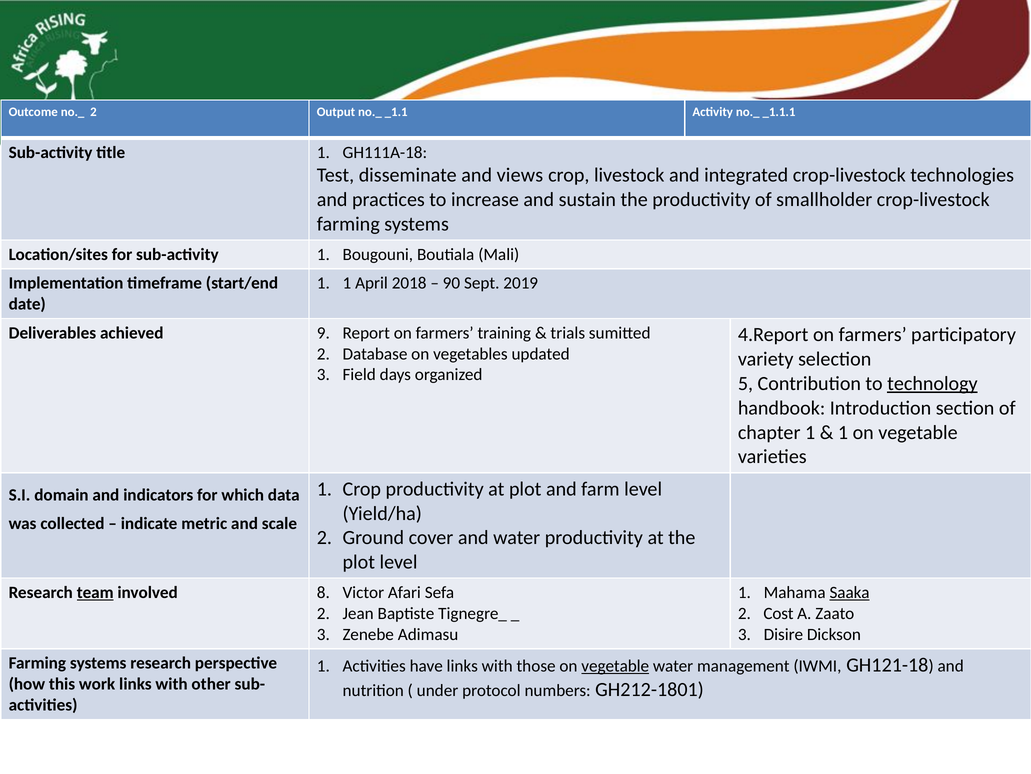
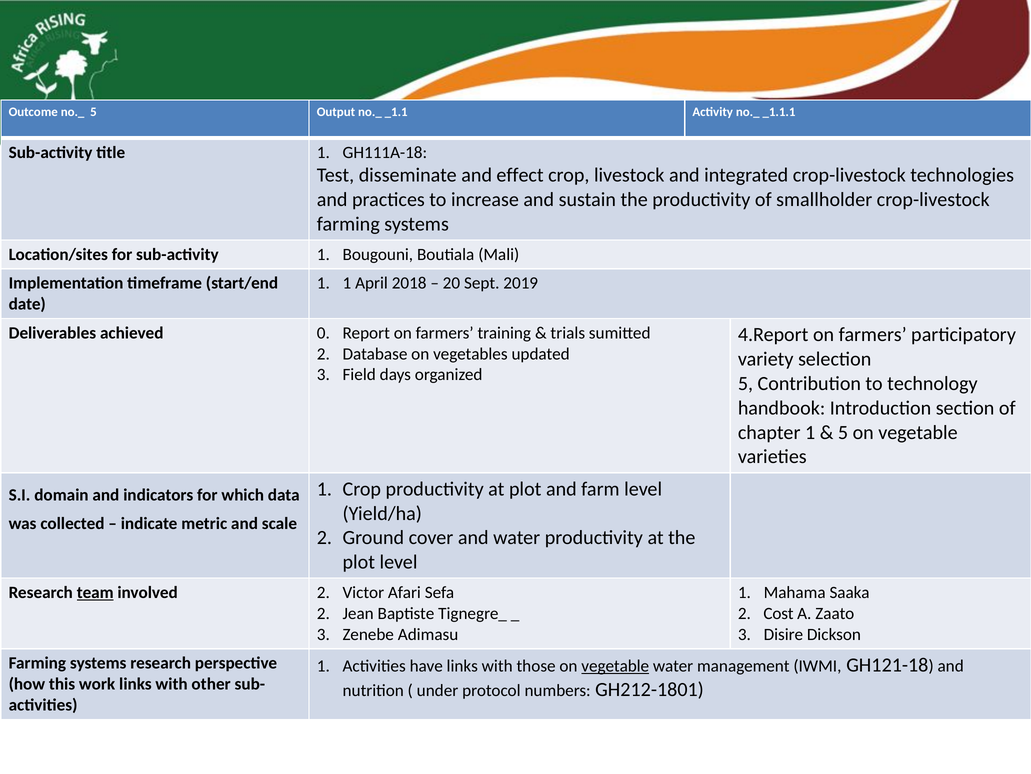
2: 2 -> 5 (93, 112)
views: views -> effect (520, 175)
90: 90 -> 20 (451, 283)
9: 9 -> 0 (323, 333)
technology underline: present -> none (932, 383)
1: 1 -> 5 (843, 432)
involved 8: 8 -> 2 (323, 592)
Saaka underline: present -> none (850, 592)
